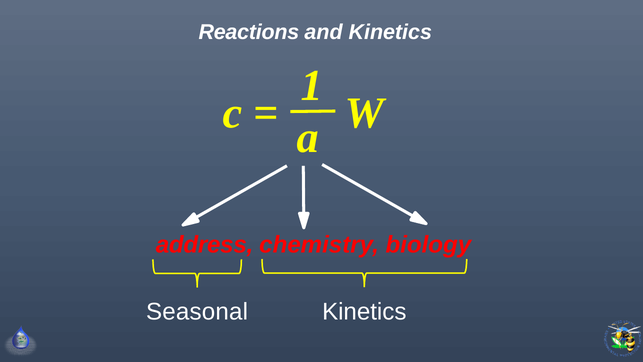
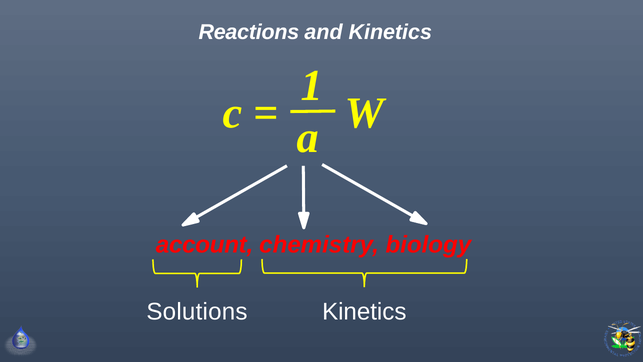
address: address -> account (205, 245)
Seasonal: Seasonal -> Solutions (197, 311)
